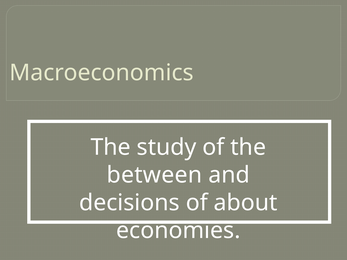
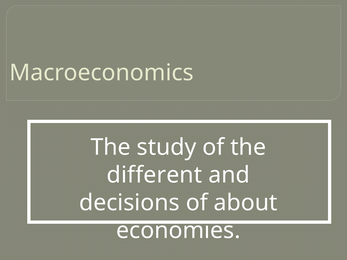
between: between -> different (154, 175)
